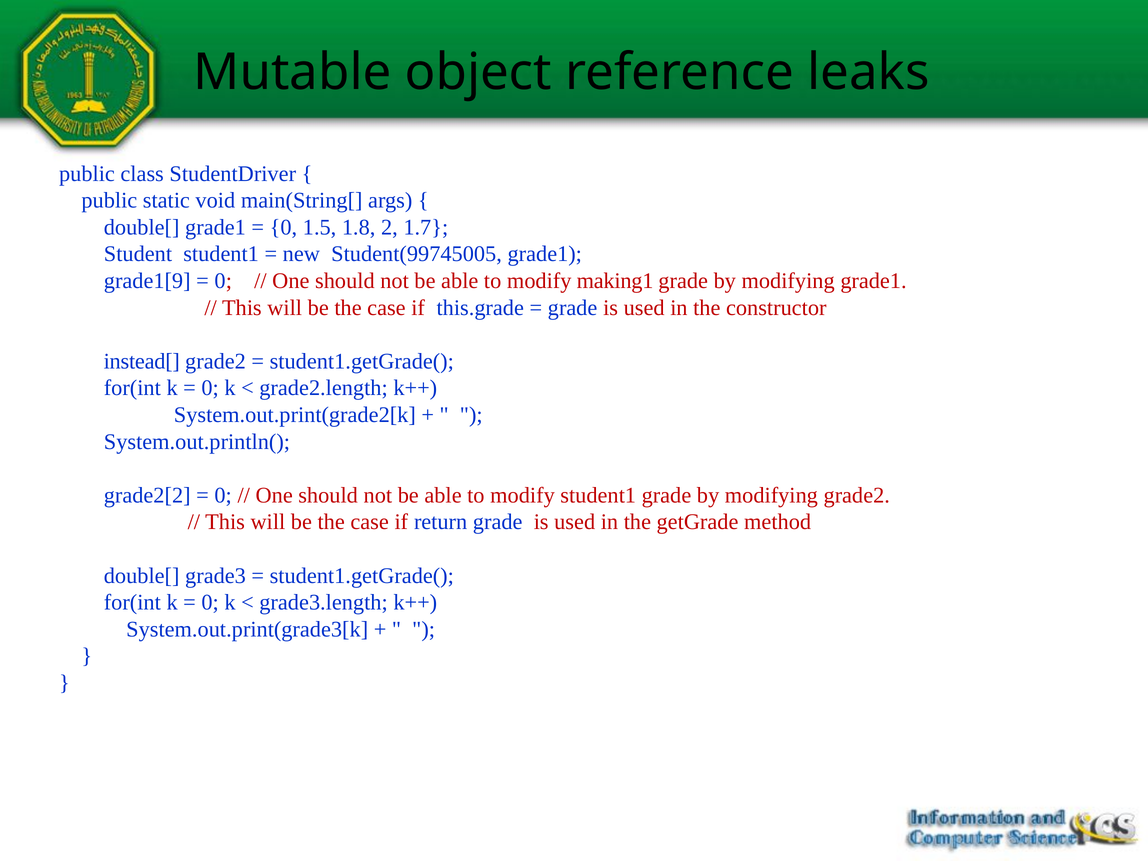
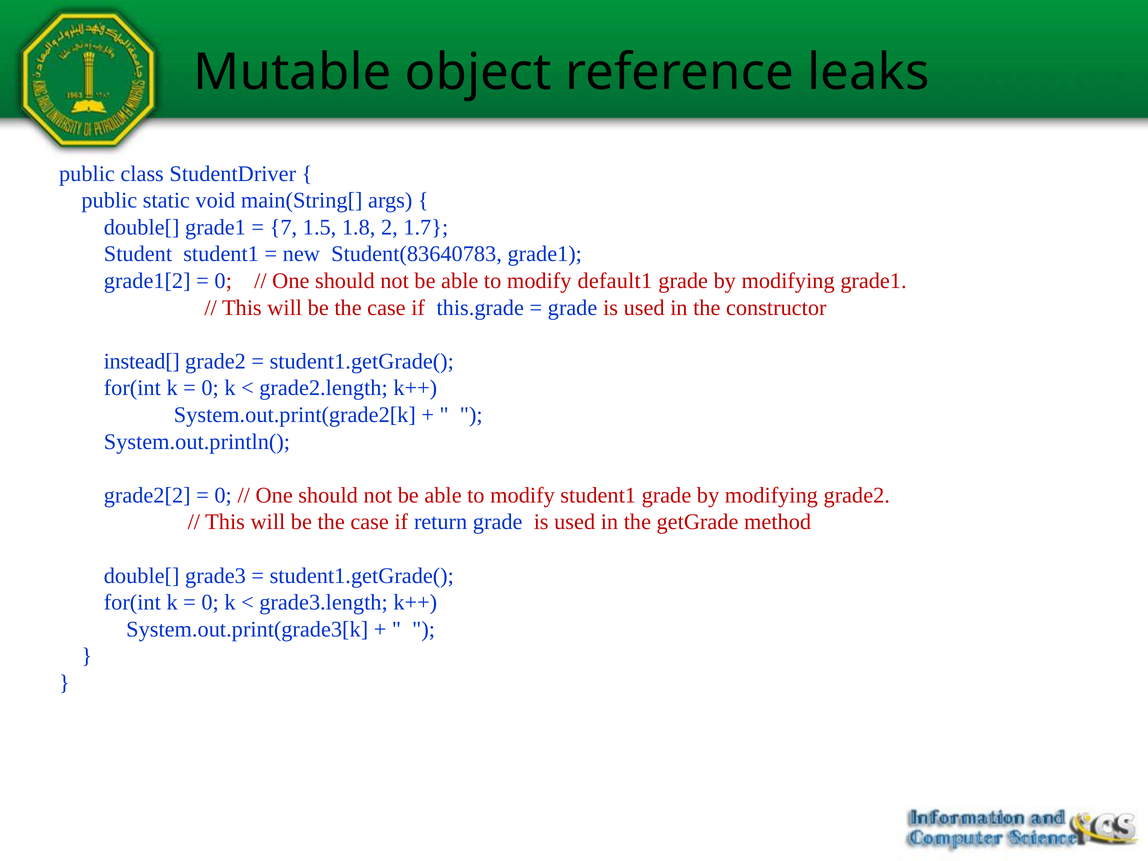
0: 0 -> 7 (283, 227)
Student(99745005: Student(99745005 -> Student(83640783 (417, 254)
grade1[9: grade1[9 -> grade1[2 (147, 281)
making1: making1 -> default1 (615, 281)
